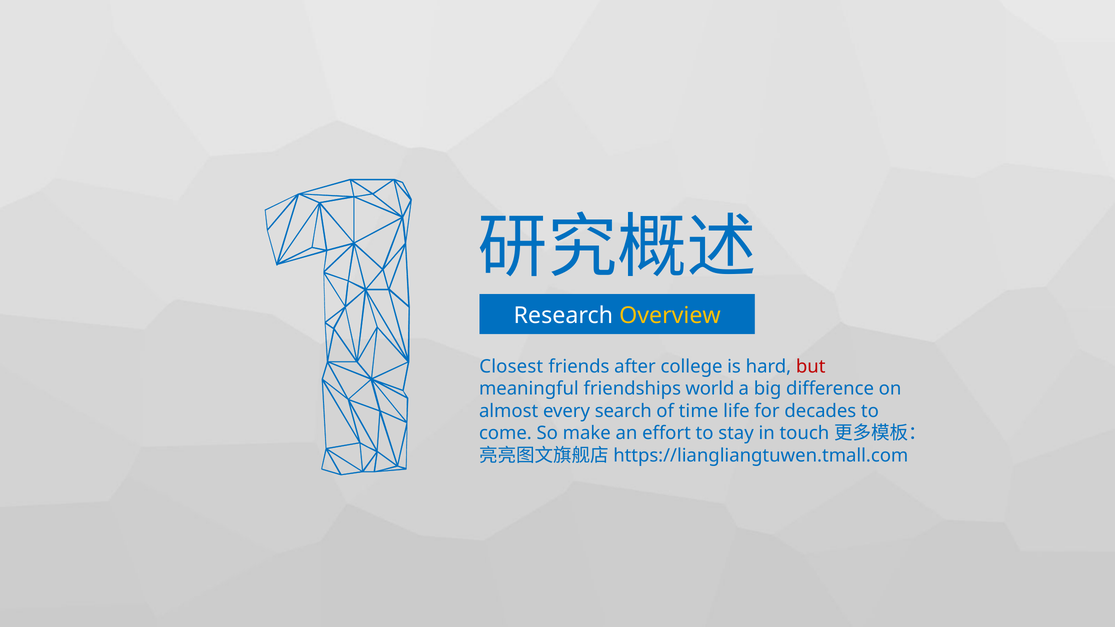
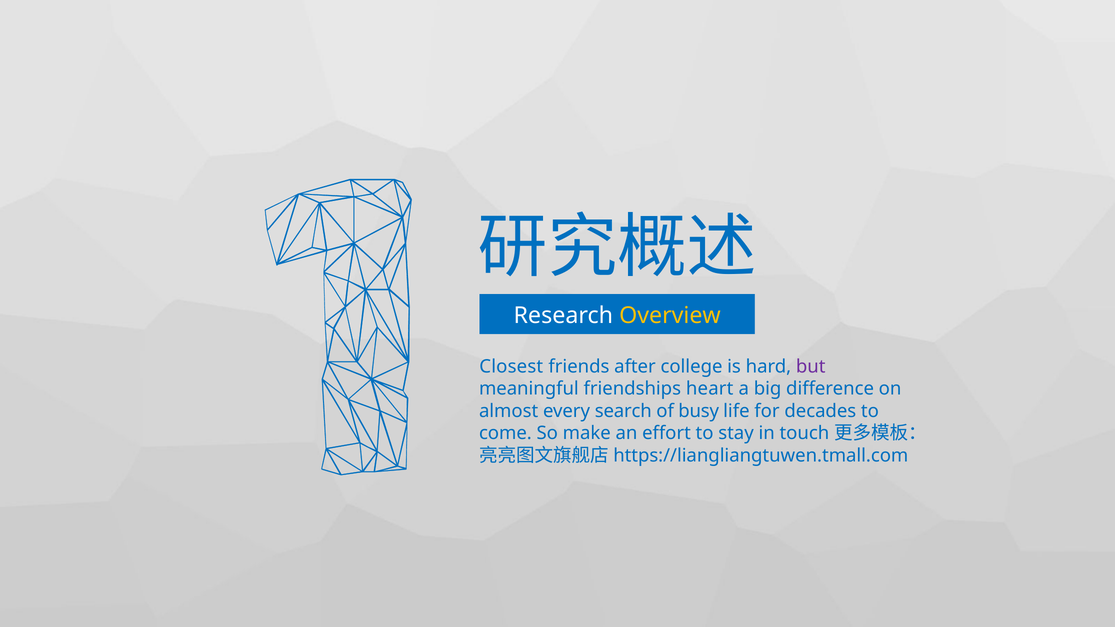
but colour: red -> purple (811, 367)
world: world -> heart (710, 389)
time: time -> busy (699, 411)
